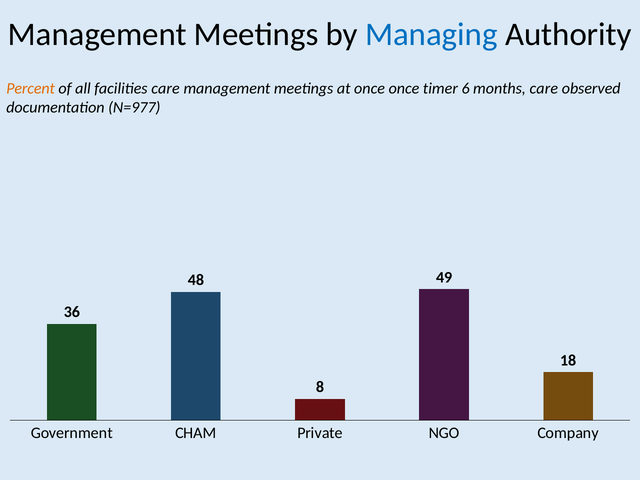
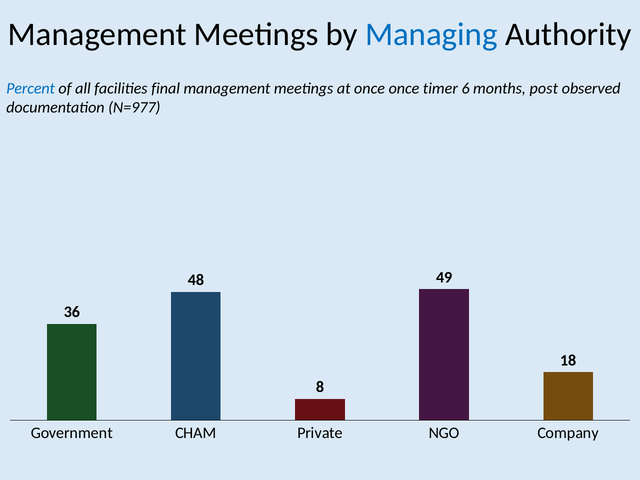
Percent colour: orange -> blue (31, 89)
facilities care: care -> final (166, 89)
months care: care -> post (544, 89)
